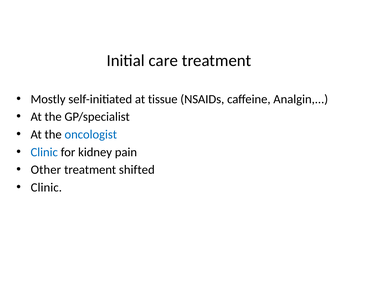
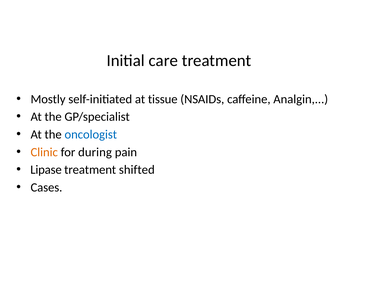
Clinic colour: blue -> orange (44, 152)
kidney: kidney -> during (95, 152)
Other: Other -> Lipase (46, 169)
Clinic: Clinic -> Cases (46, 187)
